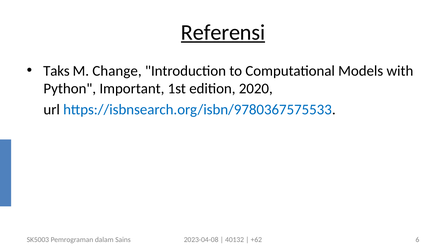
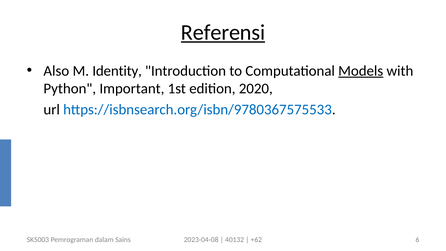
Taks: Taks -> Also (56, 71)
Change: Change -> Identity (117, 71)
Models underline: none -> present (361, 71)
